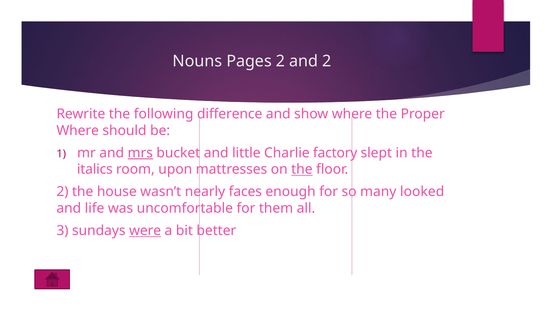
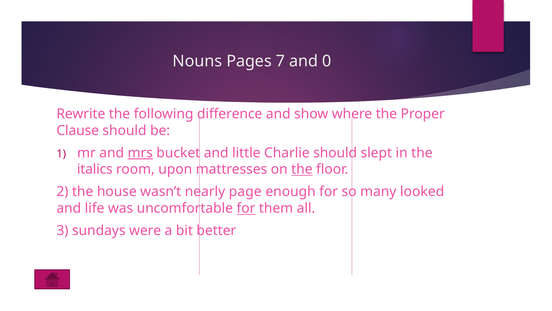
Pages 2: 2 -> 7 (280, 61)
and 2: 2 -> 0 (327, 61)
Where: Where -> Clause (78, 130)
Charlie factory: factory -> should (335, 153)
faces: faces -> page (245, 191)
for underline: none -> present (246, 208)
were underline: present -> none (145, 230)
